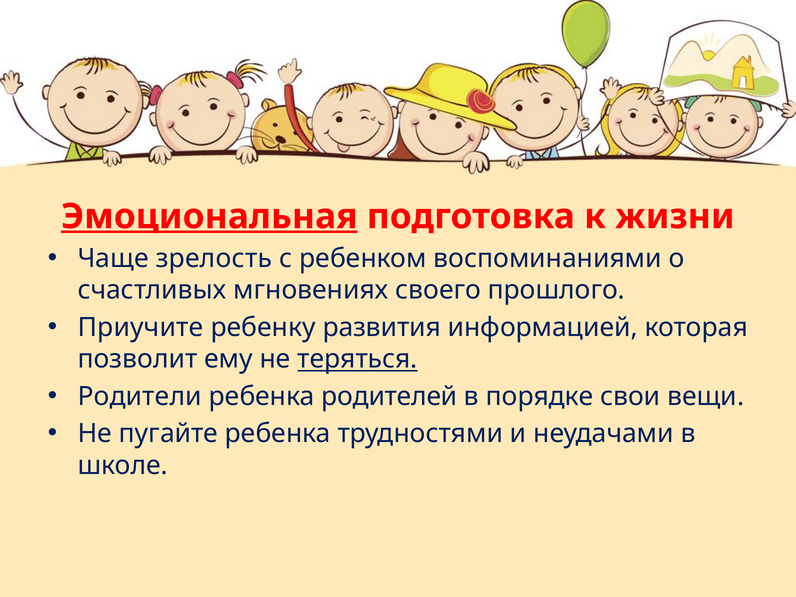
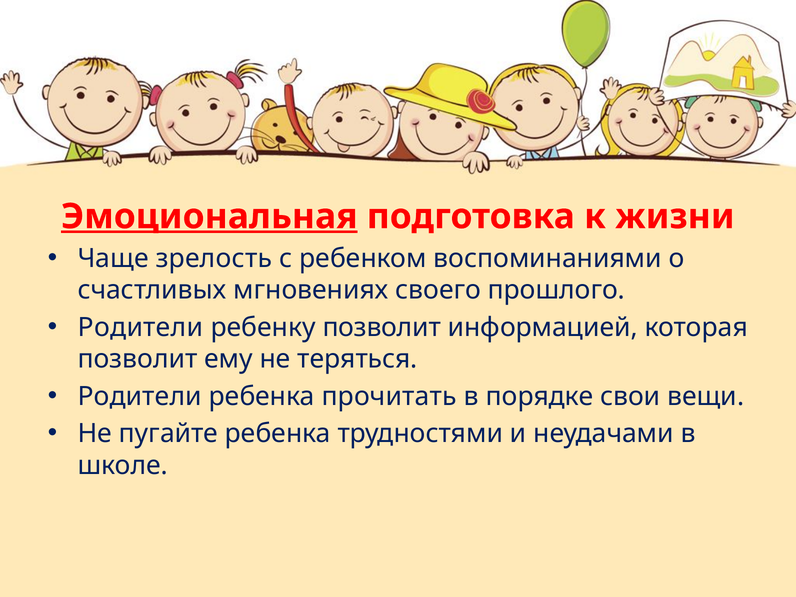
Приучите: Приучите -> Родители (141, 327)
ребенку развития: развития -> позволит (382, 327)
теряться underline: present -> none (357, 359)
родителей: родителей -> прочитать (389, 396)
